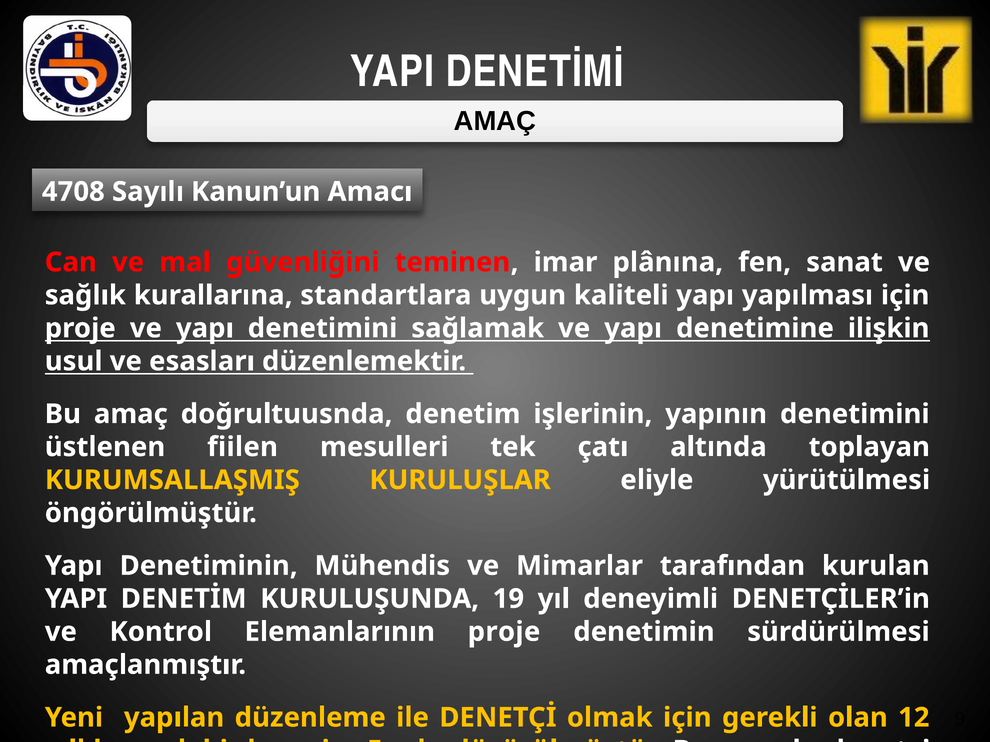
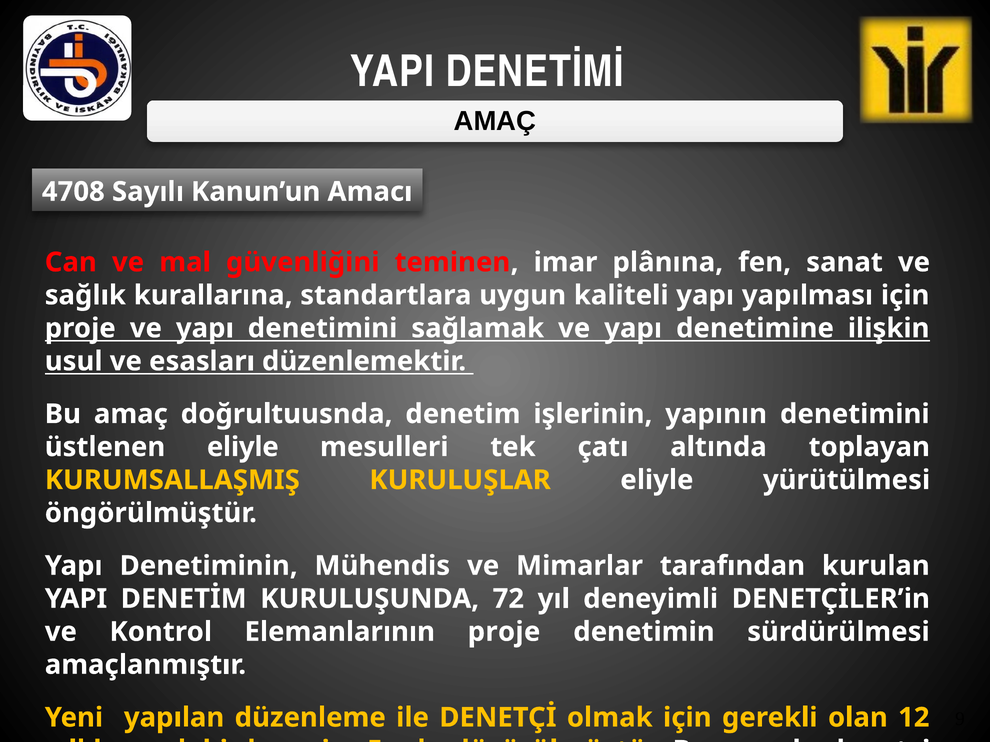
üstlenen fiilen: fiilen -> eliyle (243, 447)
19: 19 -> 72 (508, 599)
